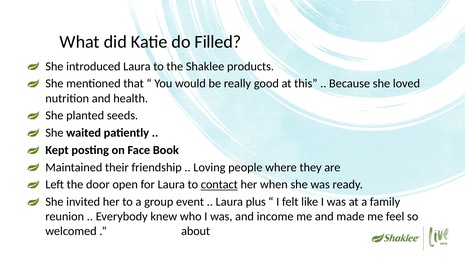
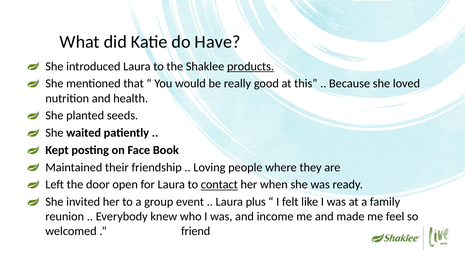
Filled: Filled -> Have (218, 42)
products underline: none -> present (251, 67)
about: about -> friend (196, 232)
